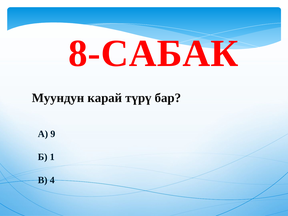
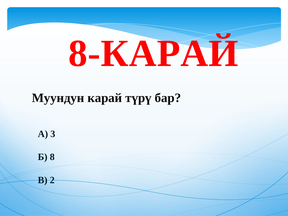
8-САБАК: 8-САБАК -> 8-КАРАЙ (153, 53)
9: 9 -> 3 (53, 134)
1: 1 -> 8 (52, 157)
4: 4 -> 2 (52, 180)
